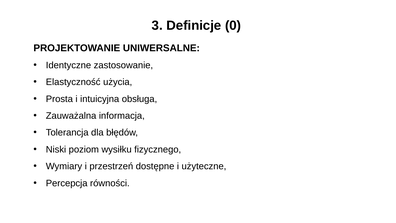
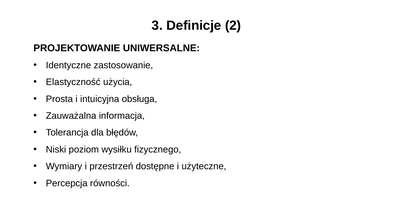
0: 0 -> 2 (233, 26)
